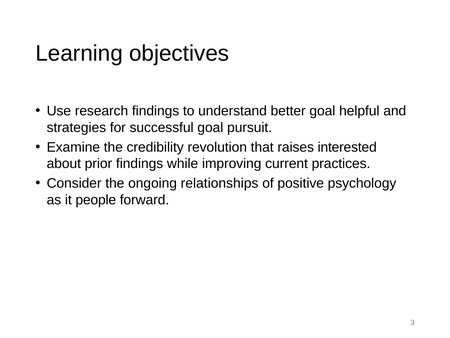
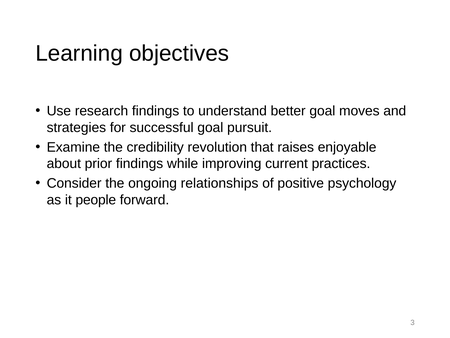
helpful: helpful -> moves (359, 111)
interested: interested -> enjoyable (347, 147)
